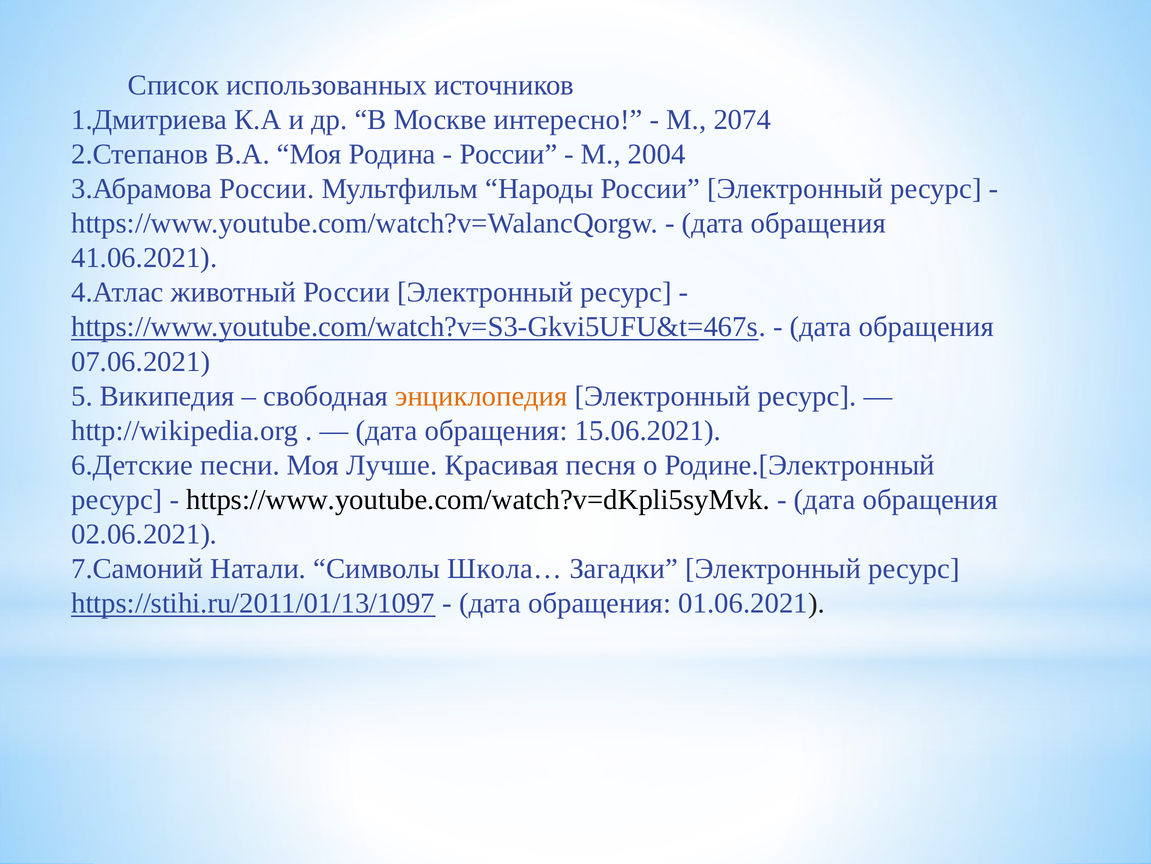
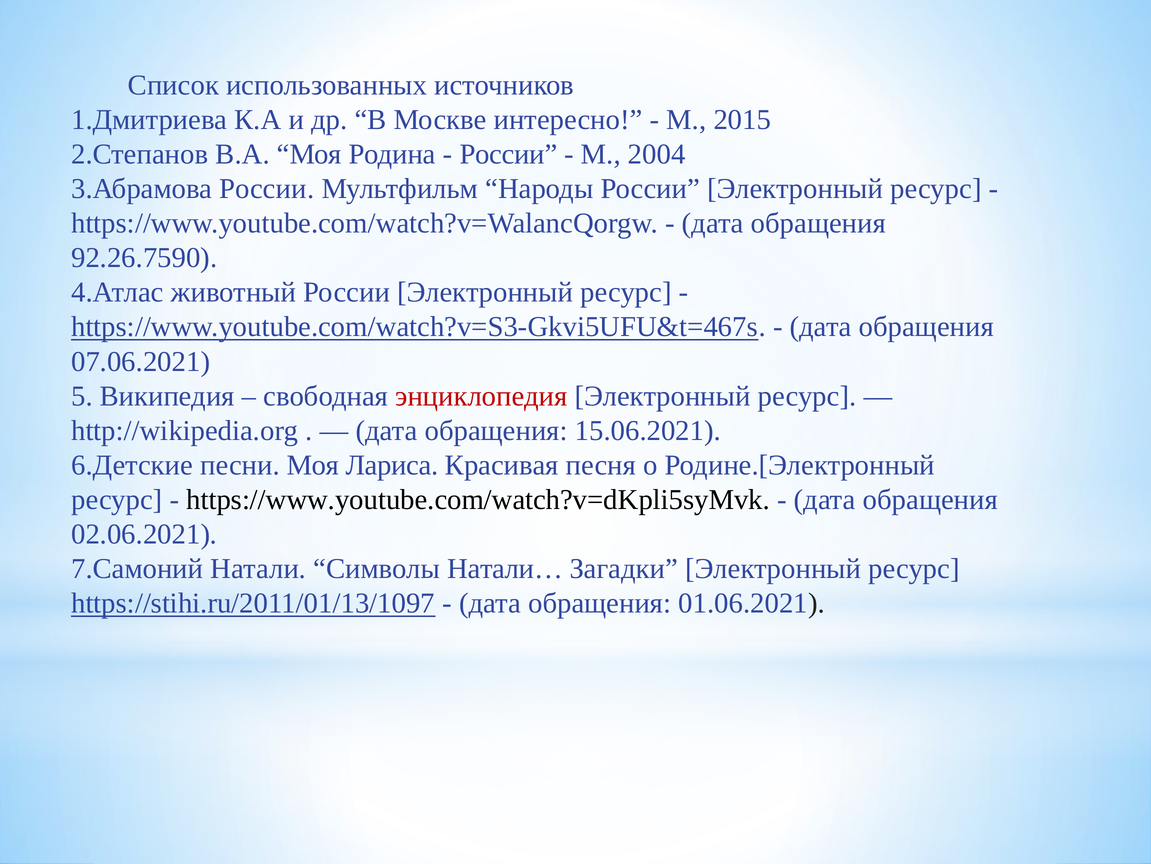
2074: 2074 -> 2015 (742, 120)
41.06.2021: 41.06.2021 -> 92.26.7590 (144, 258)
энциклопедия colour: orange -> red (481, 396)
Лучше: Лучше -> Лариса (392, 465)
Школа…: Школа… -> Натали… (505, 568)
